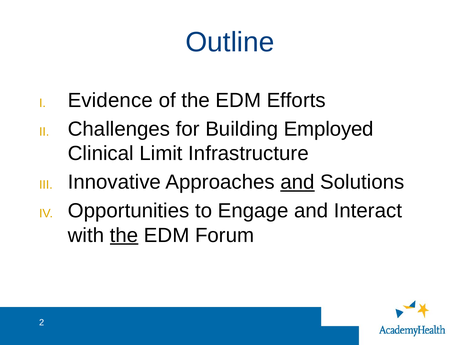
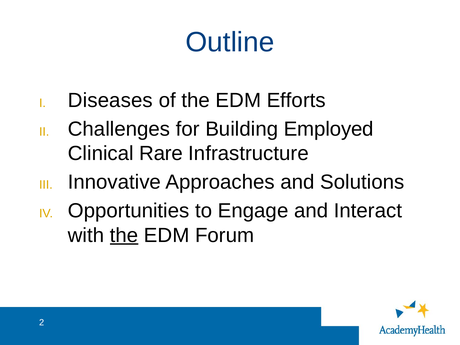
Evidence: Evidence -> Diseases (110, 100)
Limit: Limit -> Rare (161, 154)
and underline: present -> none (297, 182)
